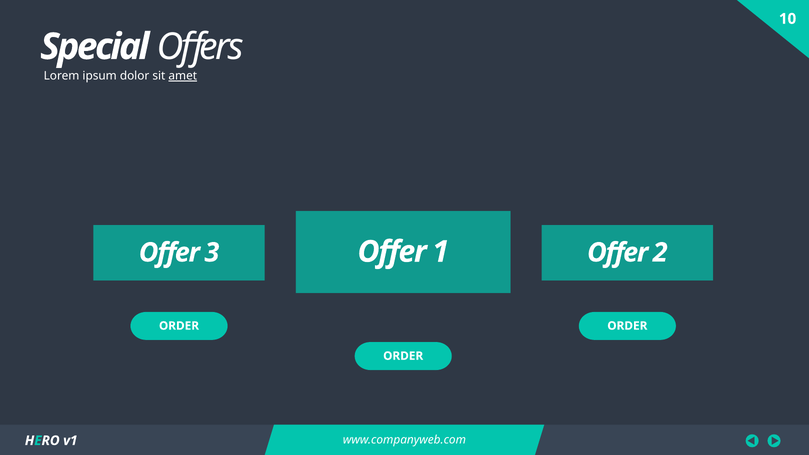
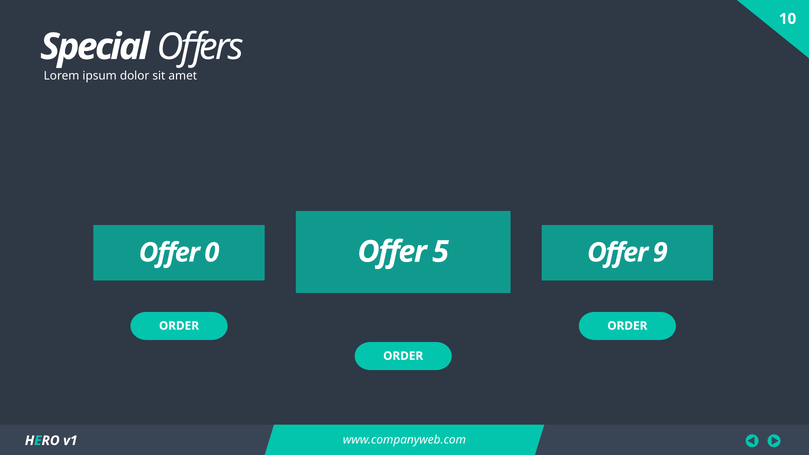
amet underline: present -> none (183, 76)
1: 1 -> 5 (441, 252)
3: 3 -> 0 (212, 253)
2: 2 -> 9 (660, 253)
